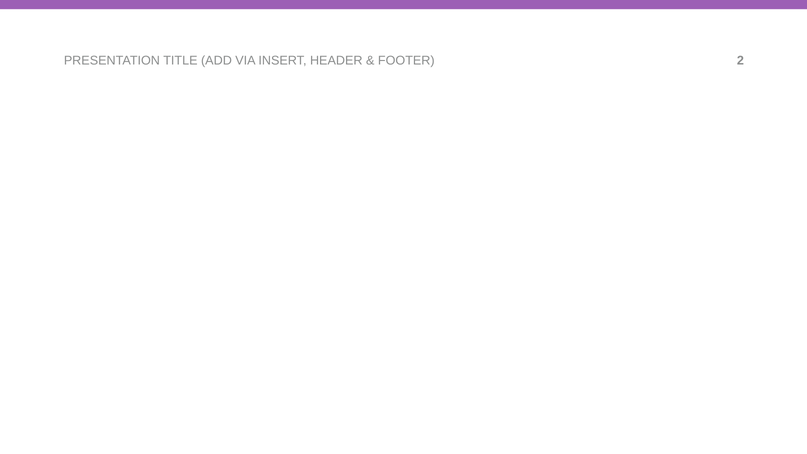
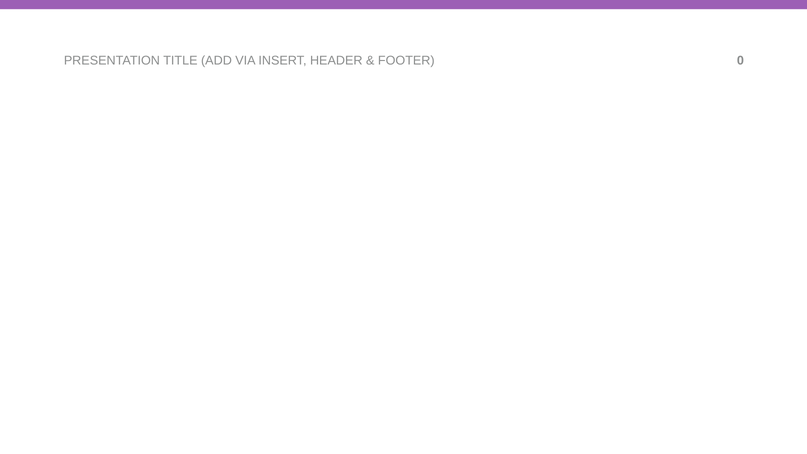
2: 2 -> 0 (740, 61)
